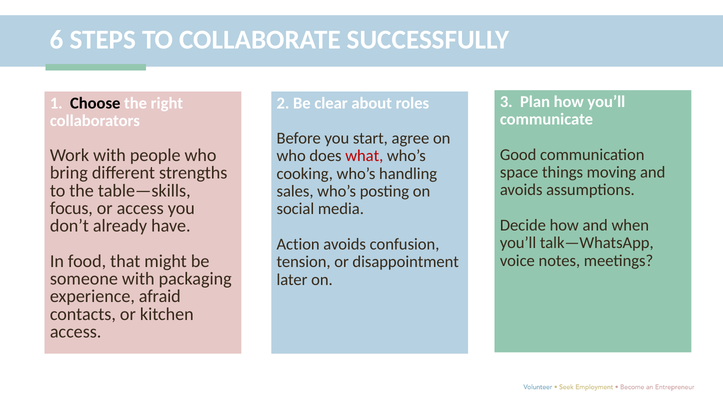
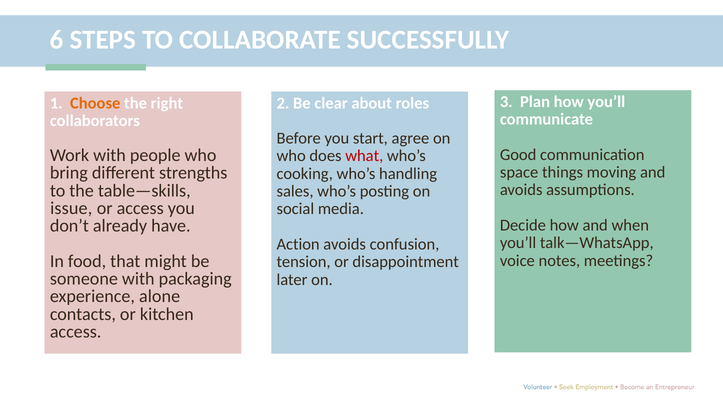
Choose colour: black -> orange (95, 103)
focus: focus -> issue (71, 208)
afraid: afraid -> alone (160, 296)
